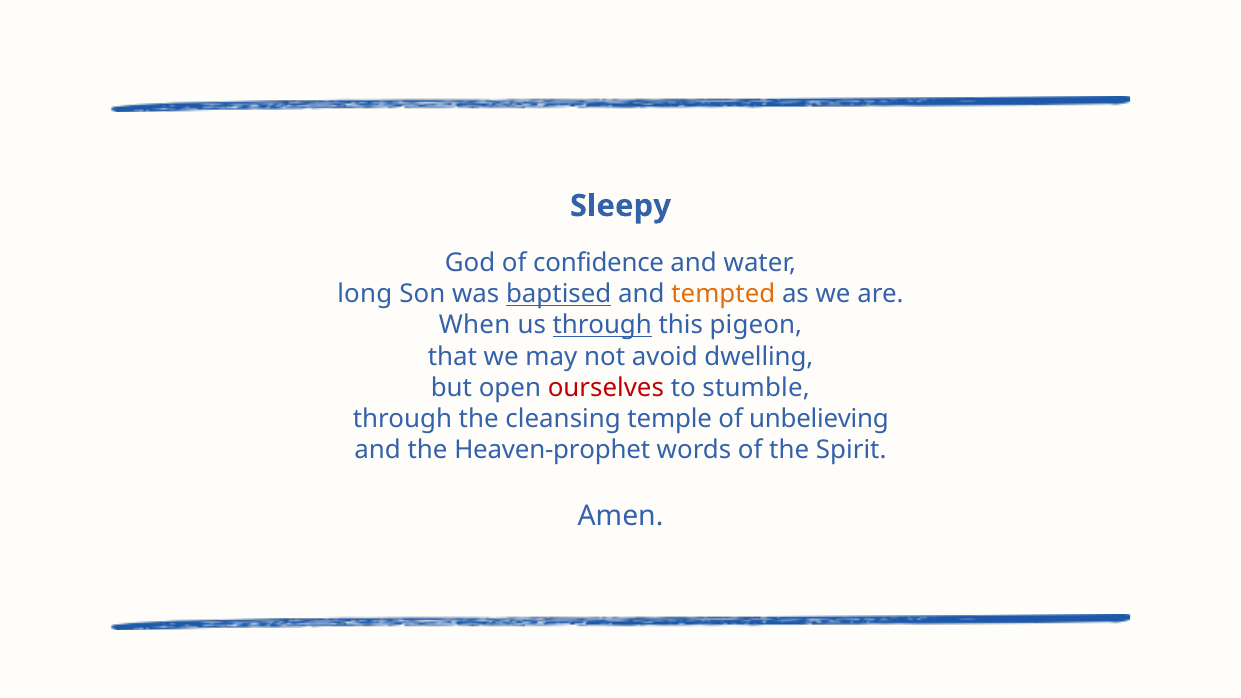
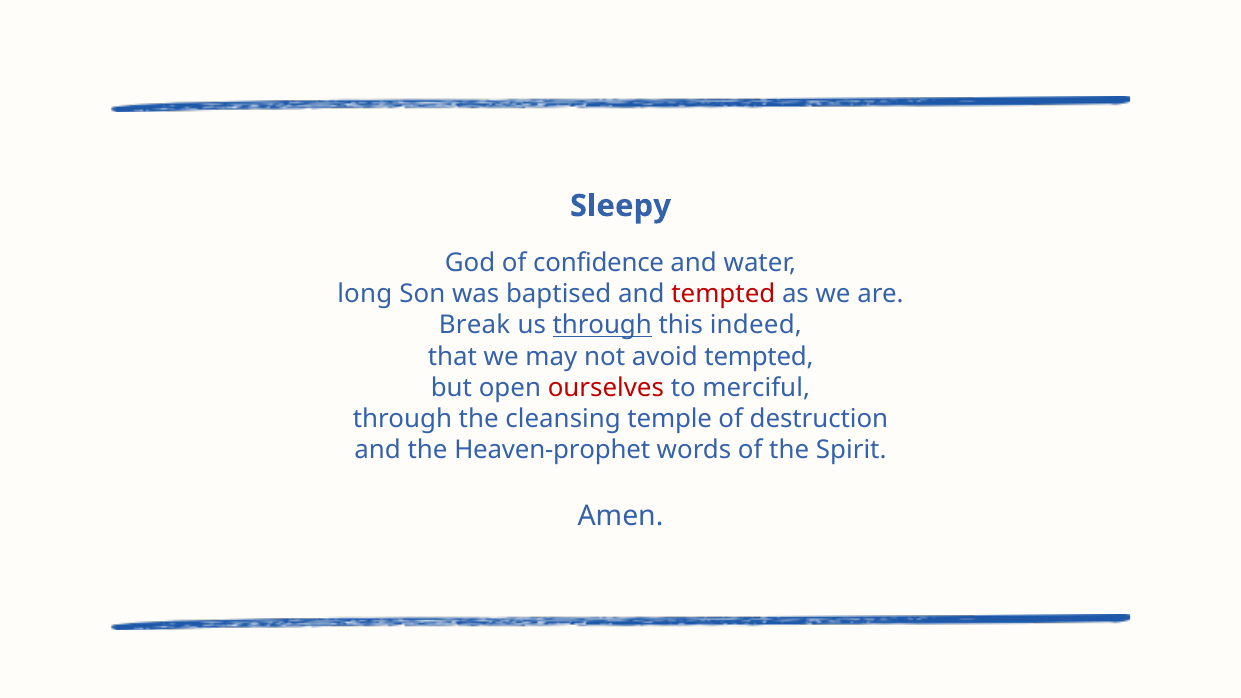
baptised underline: present -> none (559, 294)
tempted colour: orange -> red (723, 294)
When: When -> Break (475, 325)
pigeon: pigeon -> indeed (756, 325)
avoid dwelling: dwelling -> tempted (759, 357)
stumble: stumble -> merciful (756, 388)
unbelieving: unbelieving -> destruction (819, 419)
